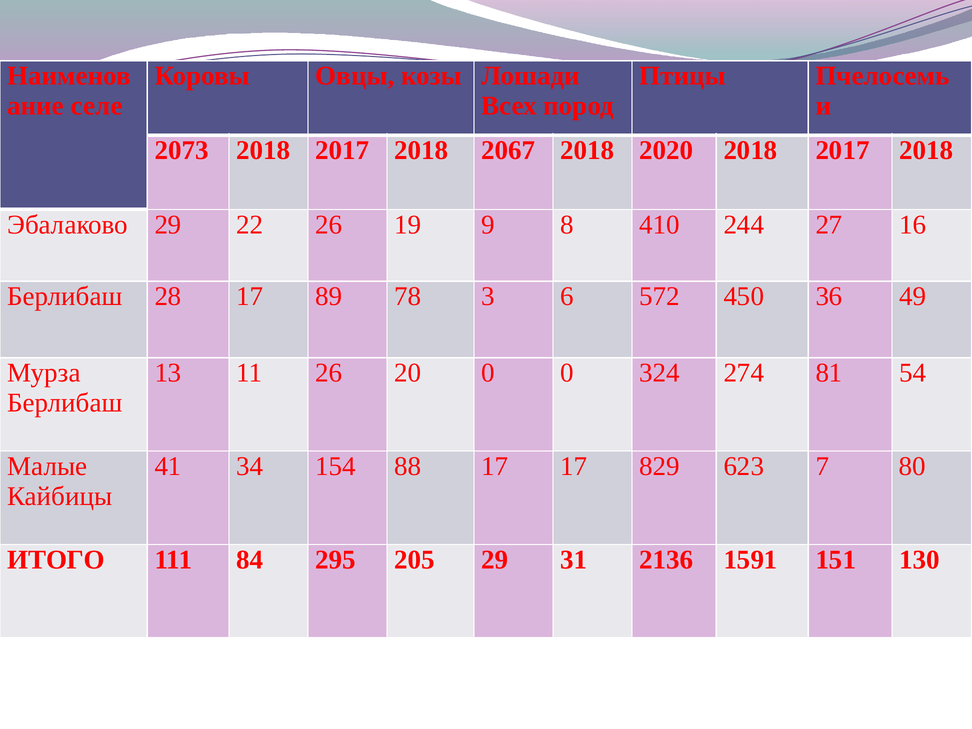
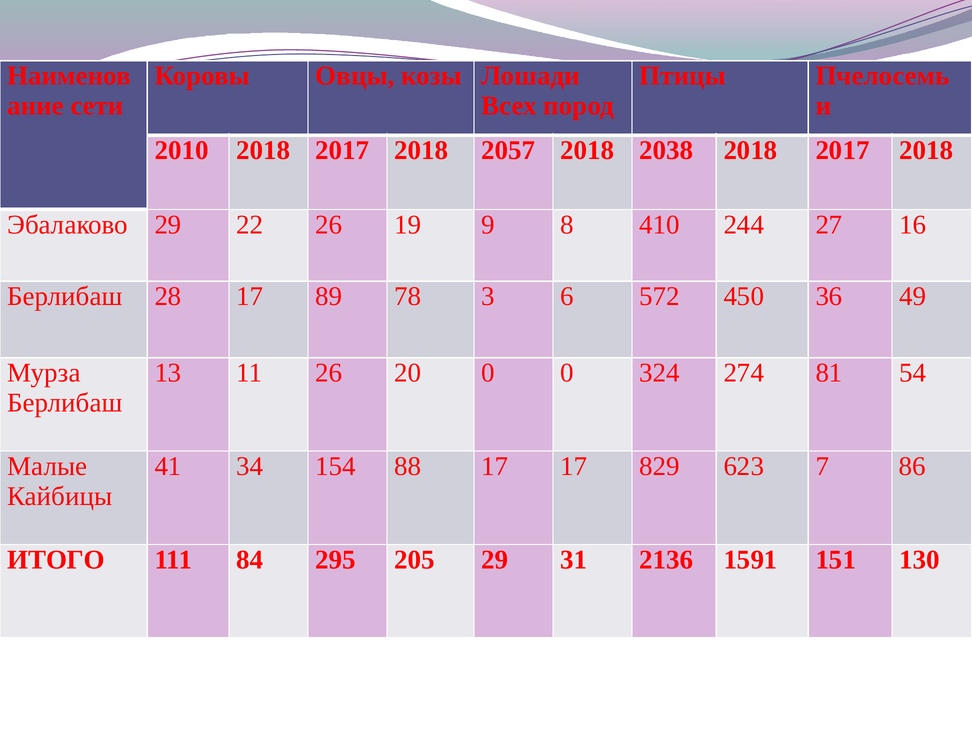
селе: селе -> сети (97, 106)
2073: 2073 -> 2010 (182, 150)
2067: 2067 -> 2057 (508, 150)
2020: 2020 -> 2038 (666, 150)
80: 80 -> 86 (912, 466)
